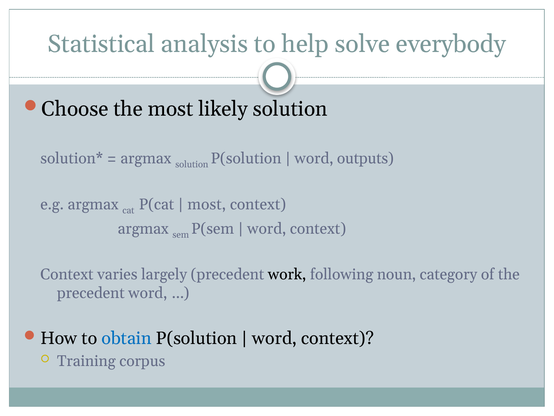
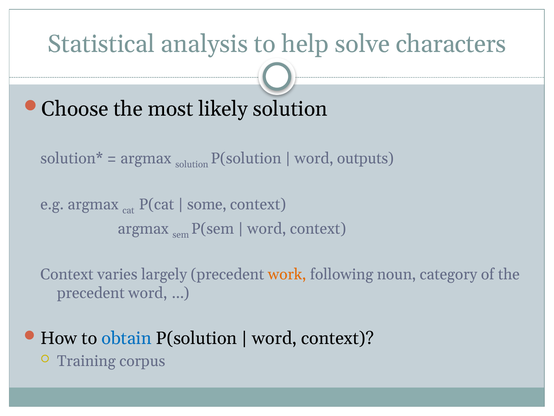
everybody: everybody -> characters (451, 44)
most: most -> some (207, 204)
work colour: black -> orange (287, 274)
